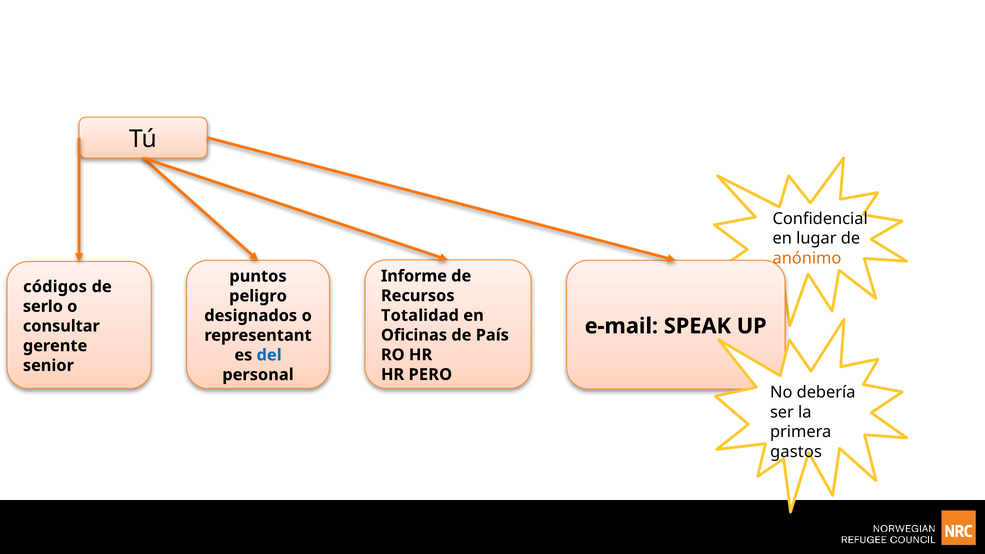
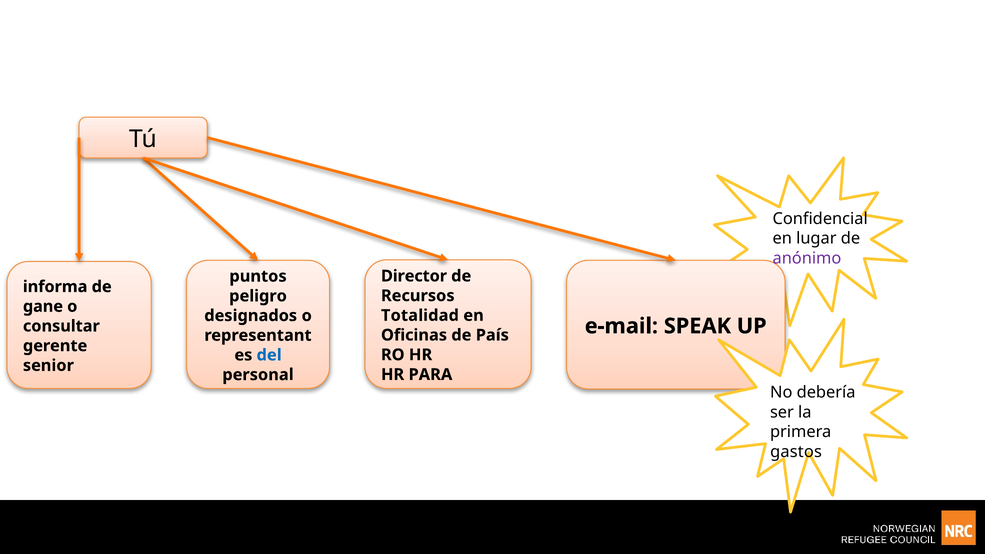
anónimo colour: orange -> purple (807, 258)
Informe: Informe -> Director (414, 276)
códigos: códigos -> informa (55, 287)
serlo: serlo -> gane (43, 306)
PERO: PERO -> PARA (430, 375)
